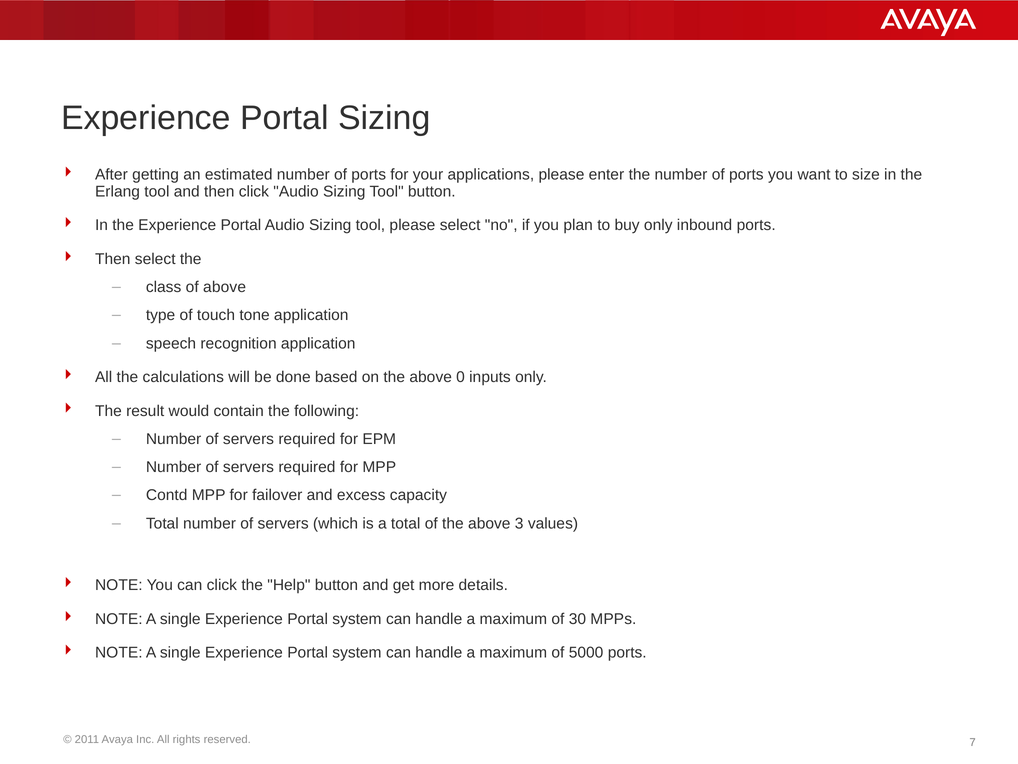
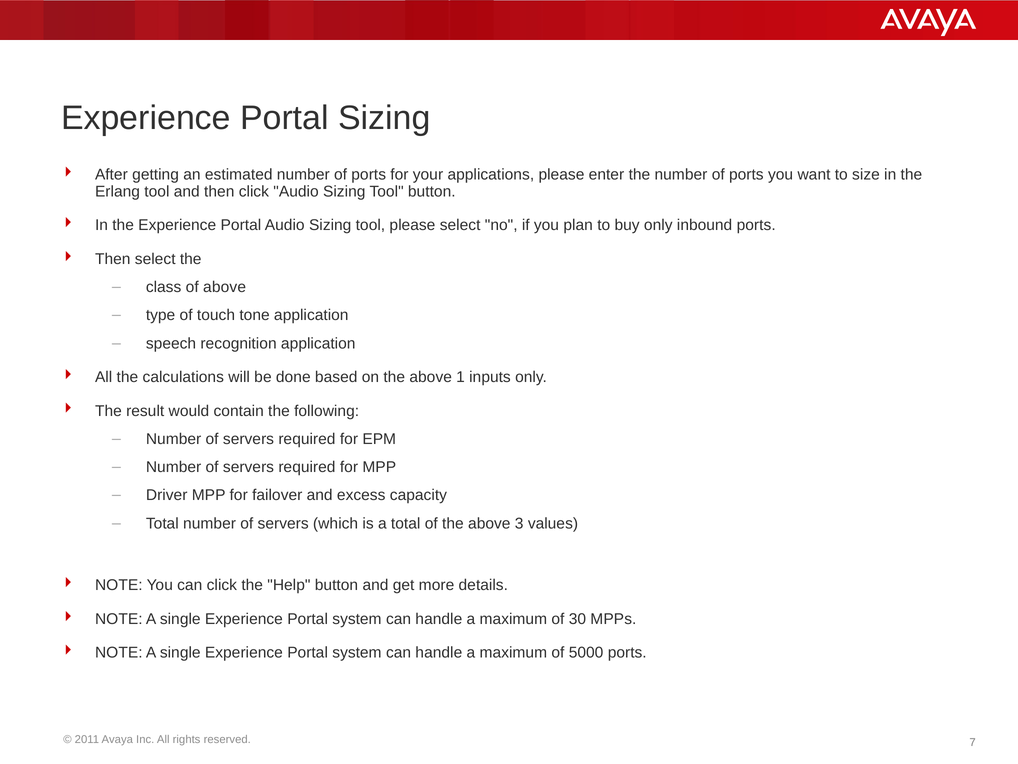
0: 0 -> 1 (460, 377)
Contd: Contd -> Driver (167, 495)
